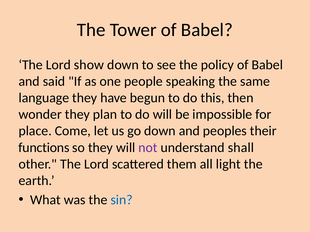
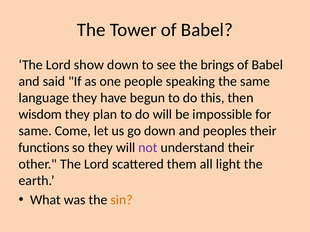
policy: policy -> brings (217, 65)
wonder: wonder -> wisdom (40, 115)
place: place -> same (35, 131)
understand shall: shall -> their (241, 148)
sin colour: blue -> orange (122, 200)
